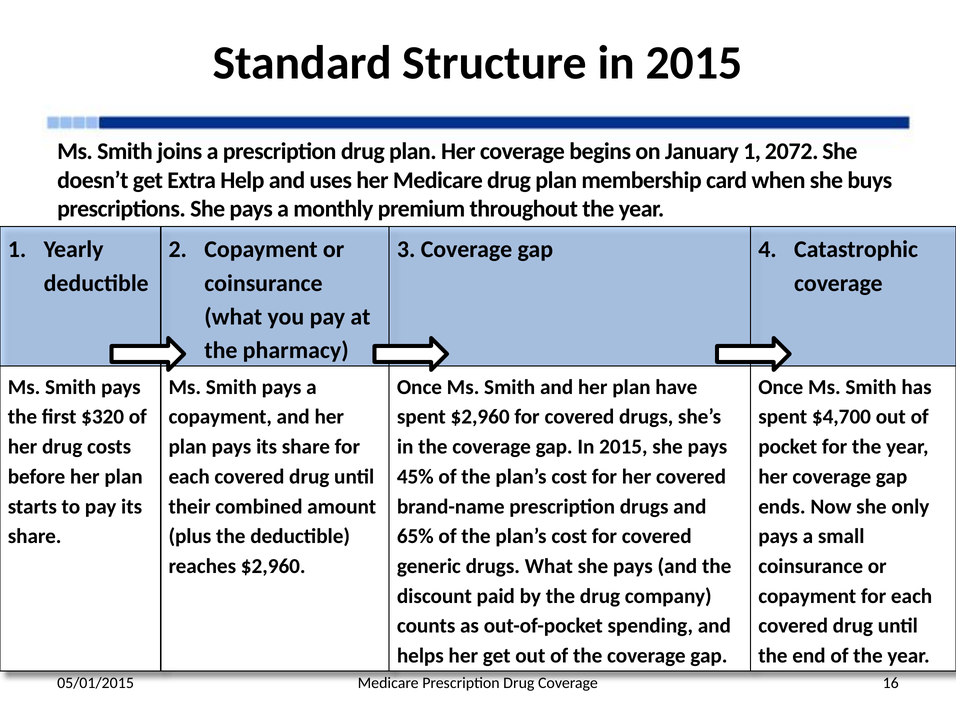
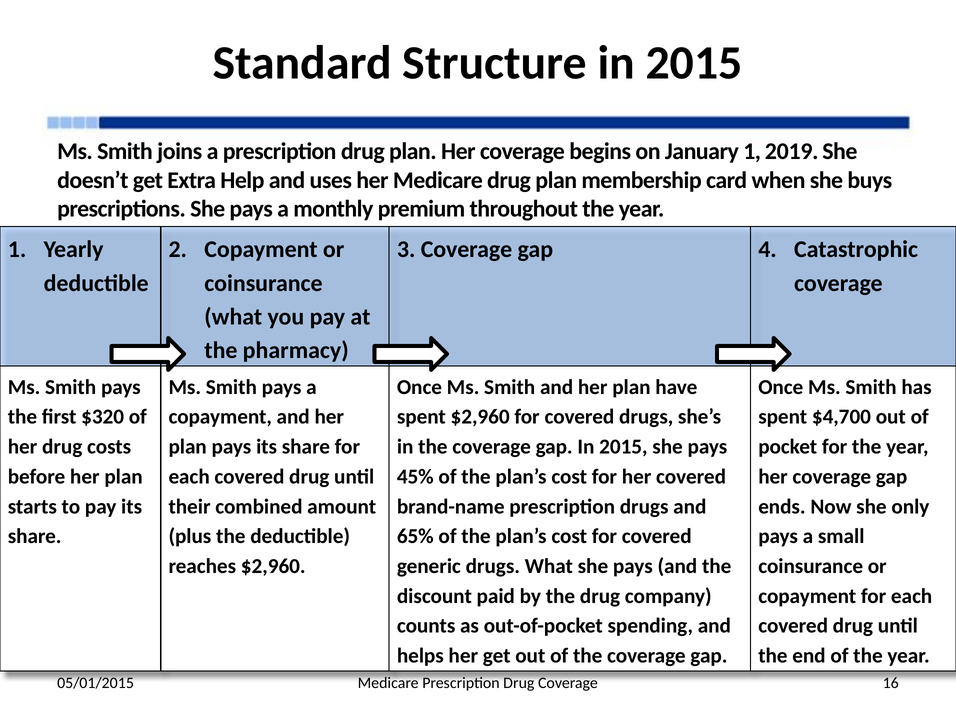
2072: 2072 -> 2019 (792, 152)
